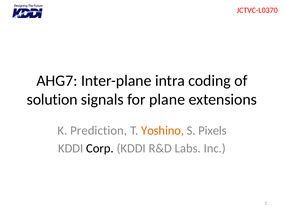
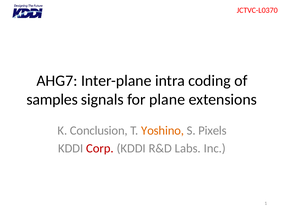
solution: solution -> samples (52, 100)
Prediction: Prediction -> Conclusion (99, 131)
Corp colour: black -> red (100, 148)
